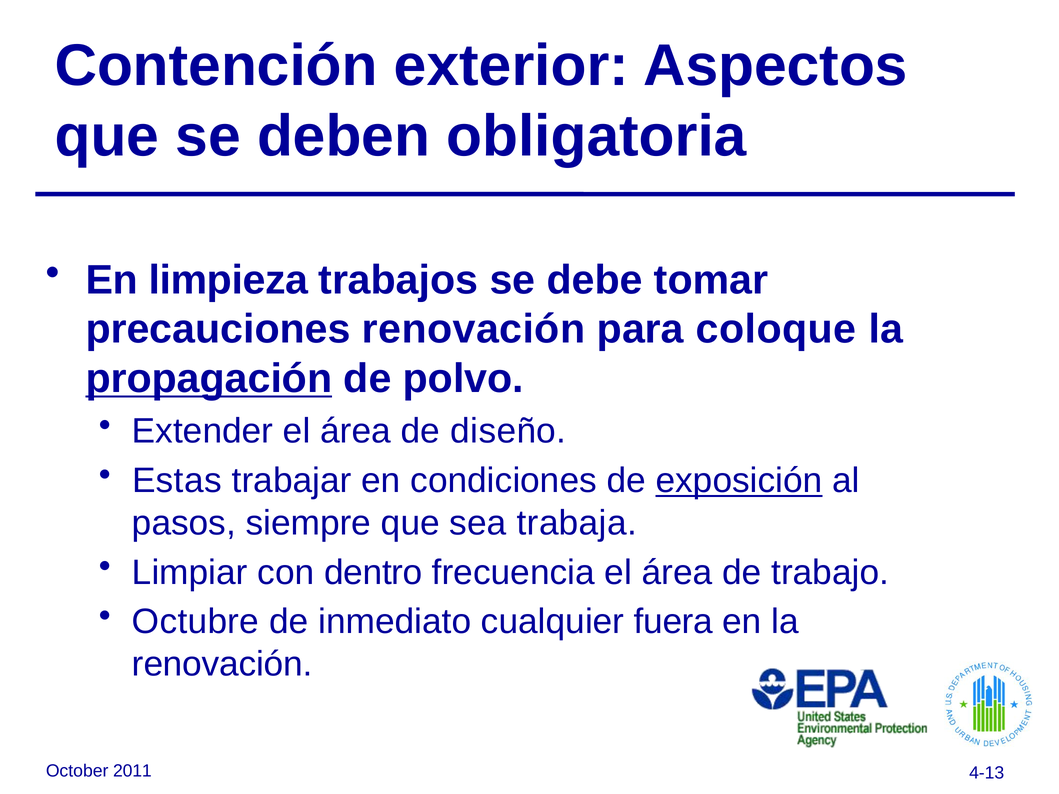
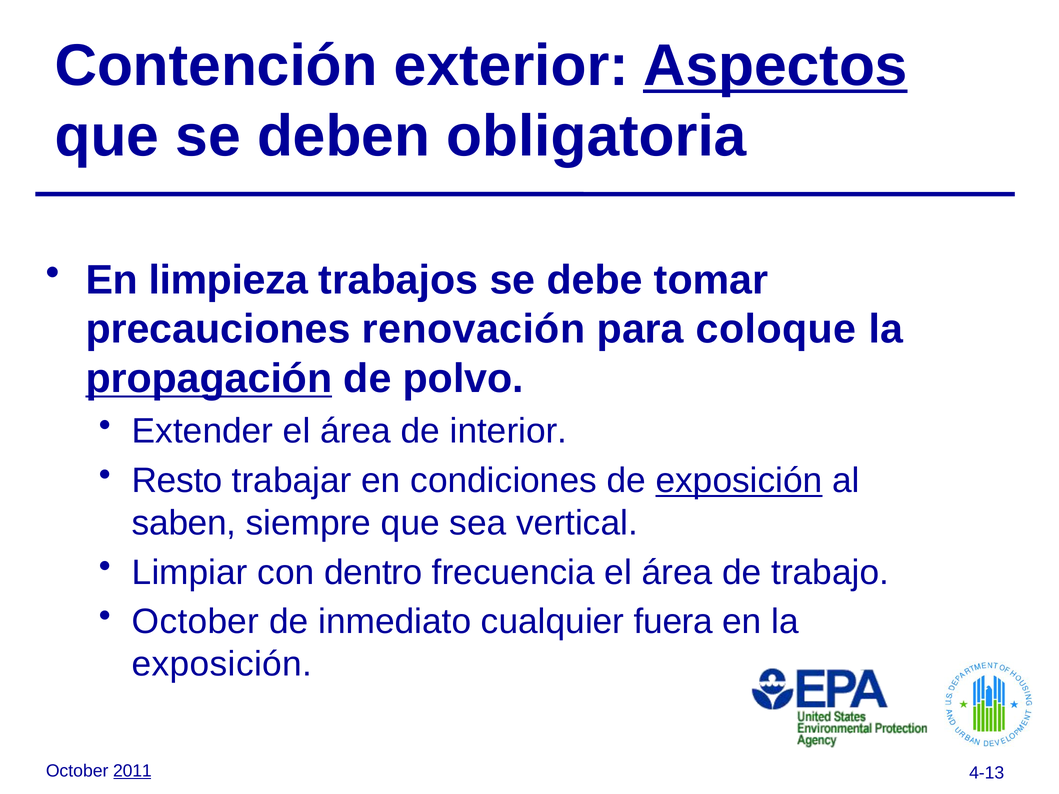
Aspectos underline: none -> present (775, 66)
diseño: diseño -> interior (508, 431)
Estas: Estas -> Resto (177, 481)
pasos: pasos -> saben (184, 523)
trabaja: trabaja -> vertical (577, 523)
Octubre: Octubre -> October (196, 622)
renovación: renovación -> exposición (222, 664)
2011 underline: none -> present (132, 771)
